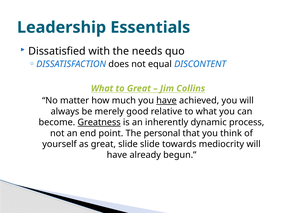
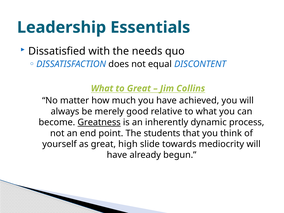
have underline: present -> none (166, 101)
personal: personal -> students (162, 133)
great slide: slide -> high (128, 144)
